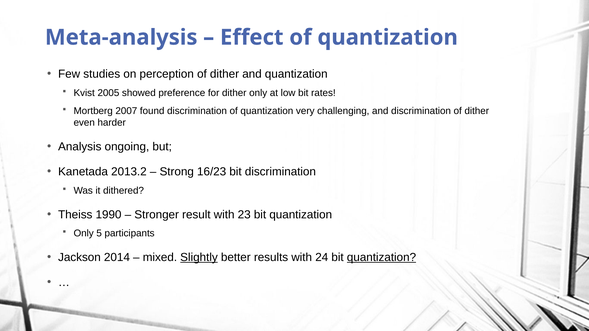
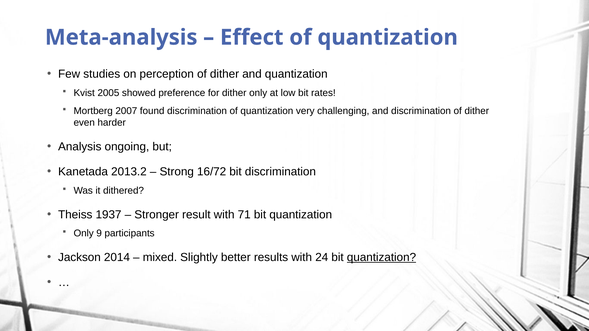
16/23: 16/23 -> 16/72 (212, 172)
1990: 1990 -> 1937 (109, 215)
23: 23 -> 71 (244, 215)
5: 5 -> 9 (99, 234)
Slightly underline: present -> none (199, 258)
